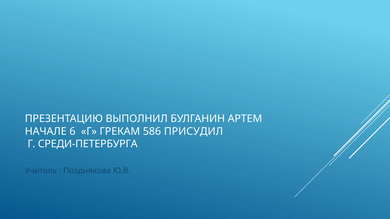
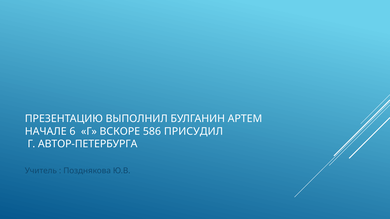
ГРЕКАМ: ГРЕКАМ -> ВСКОРЕ (120, 132)
СРЕДИ-ПЕТЕРБУРГА: СРЕДИ-ПЕТЕРБУРГА -> АВТОР-ПЕТЕРБУРГА (88, 144)
